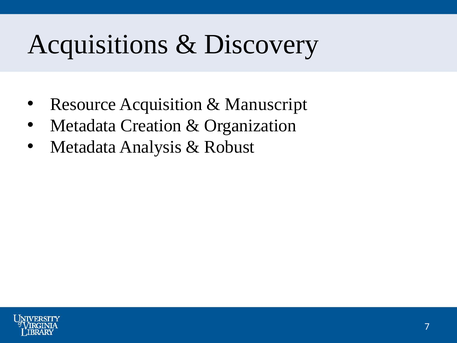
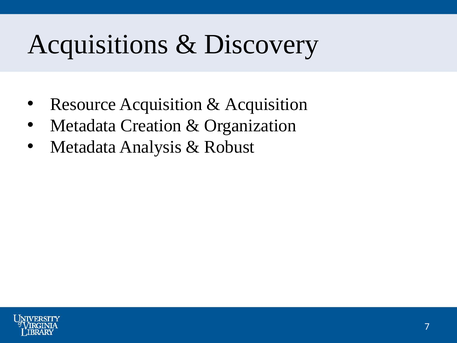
Manuscript: Manuscript -> Acquisition (266, 104)
